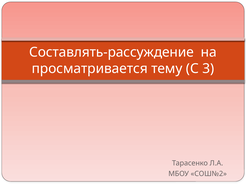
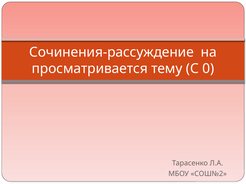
Составлять-рассуждение: Составлять-рассуждение -> Сочинения-рассуждение (111, 52)
3: 3 -> 0 (208, 69)
